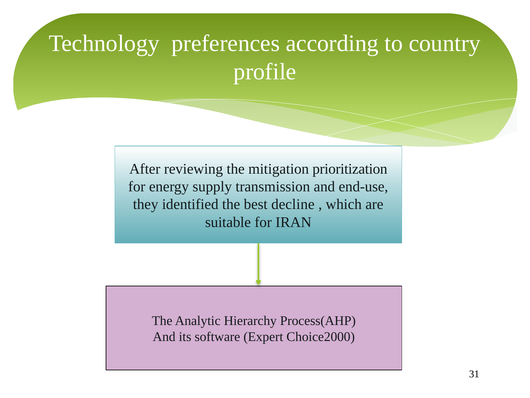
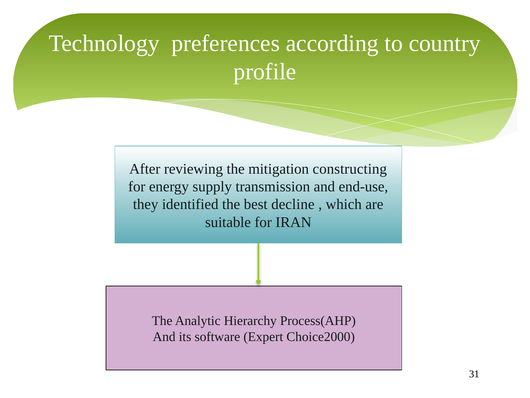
prioritization: prioritization -> constructing (350, 169)
